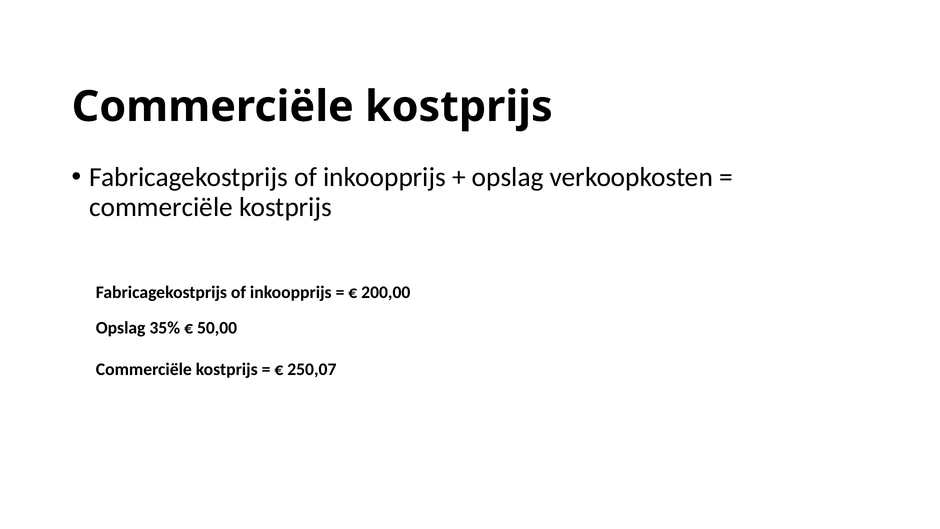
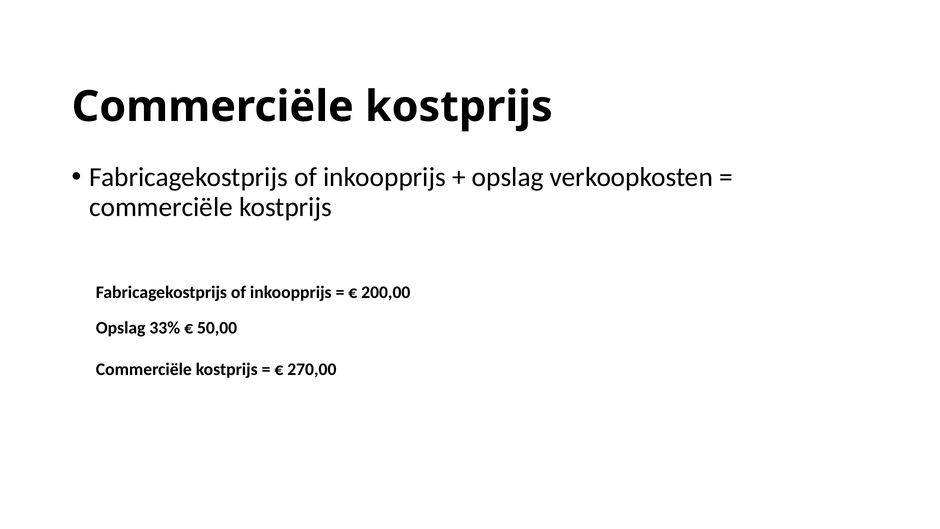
35%: 35% -> 33% (165, 328)
250,07: 250,07 -> 270,00 (312, 369)
